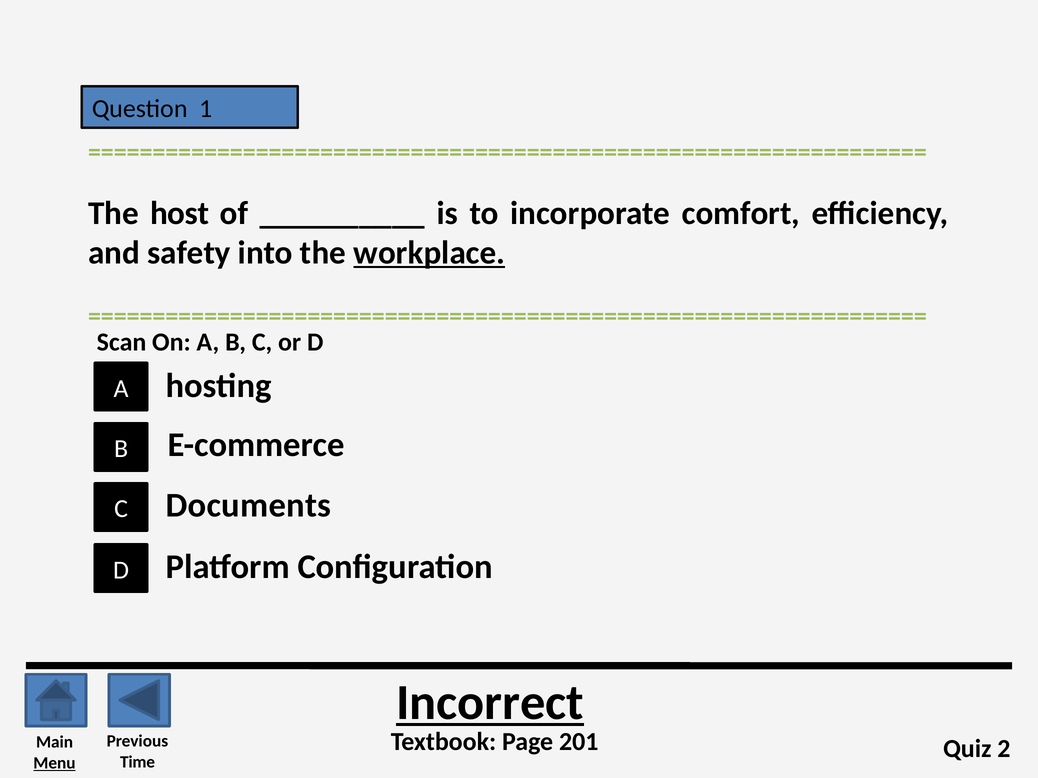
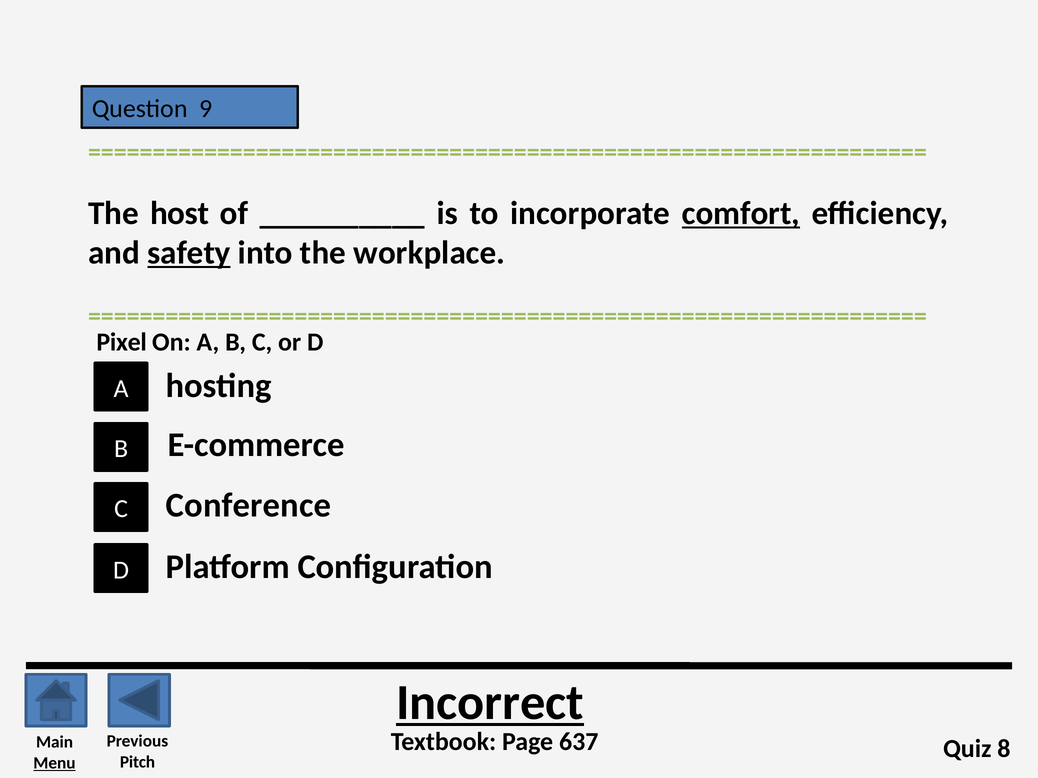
1: 1 -> 9 (206, 109)
comfort underline: none -> present (741, 213)
safety underline: none -> present (189, 253)
workplace underline: present -> none (429, 253)
Scan: Scan -> Pixel (122, 343)
Documents: Documents -> Conference (249, 506)
201: 201 -> 637 (579, 742)
2: 2 -> 8 (1004, 749)
Time: Time -> Pitch (138, 762)
